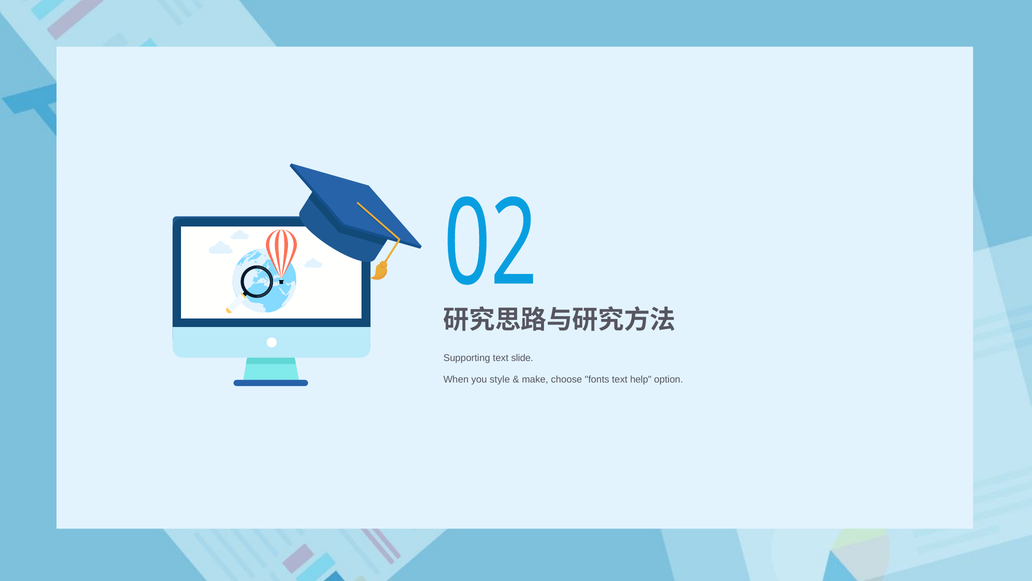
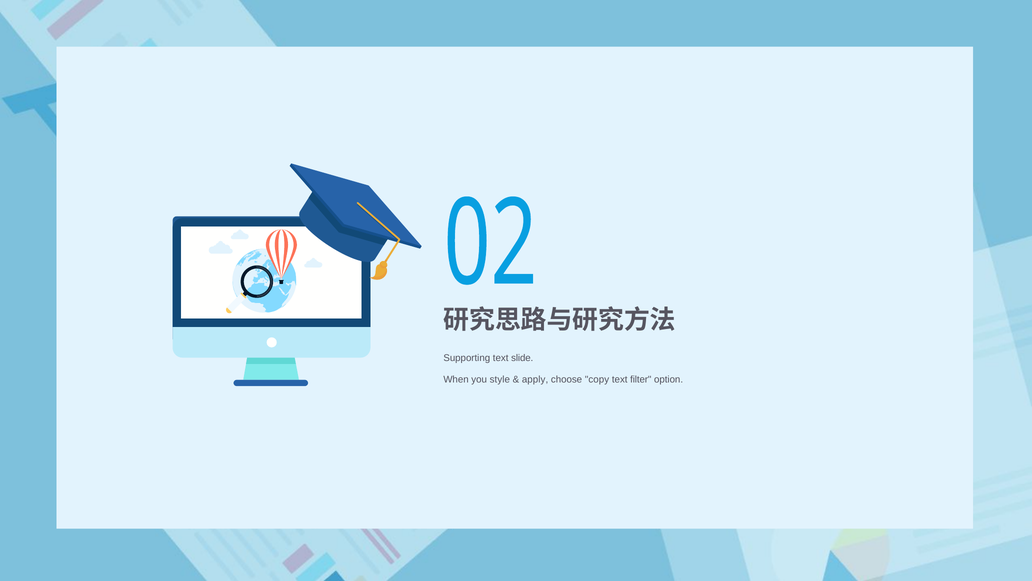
make: make -> apply (535, 379)
fonts: fonts -> copy (597, 379)
help: help -> filter (641, 379)
